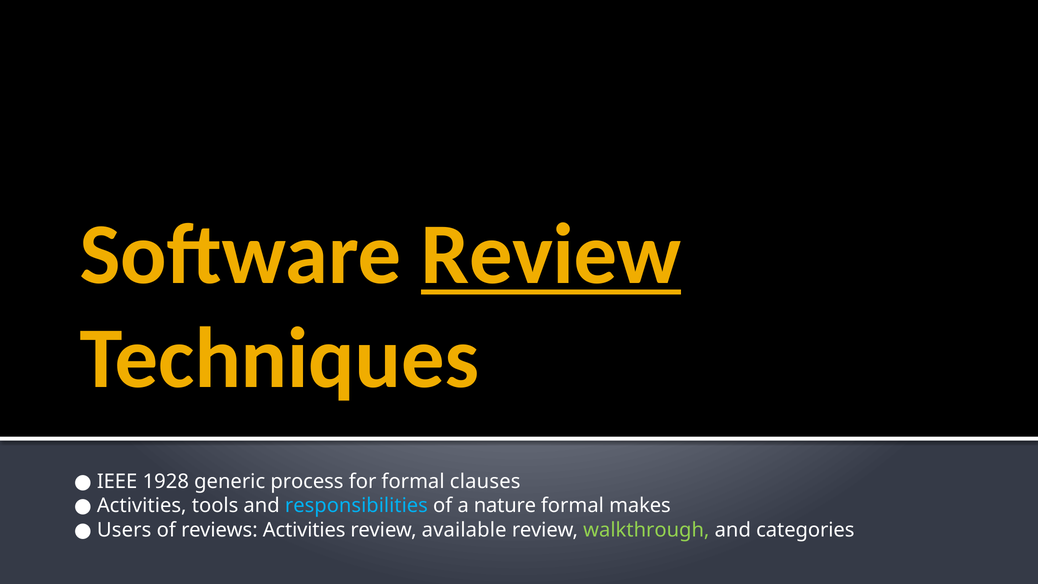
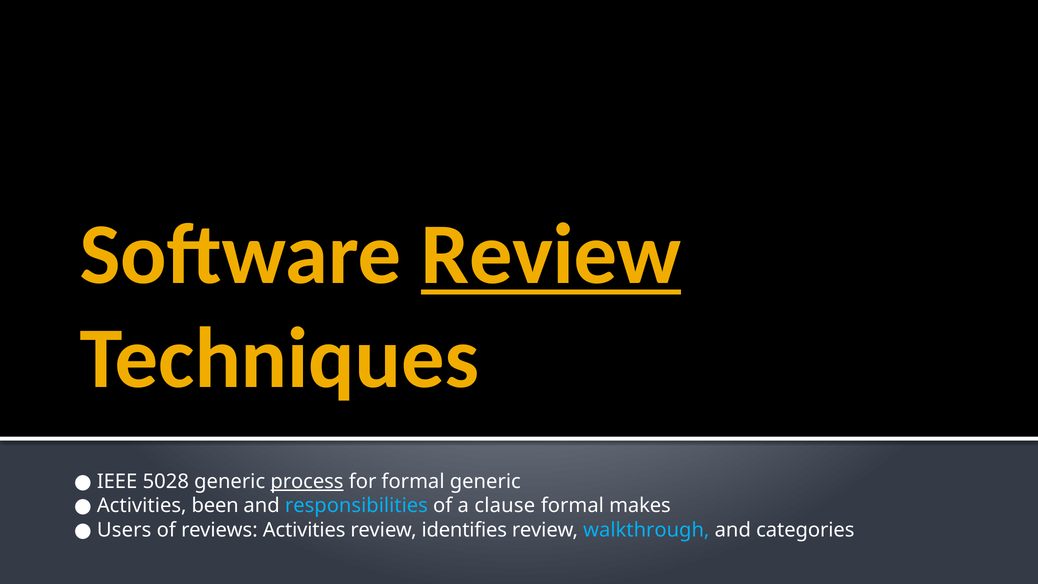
1928: 1928 -> 5028 (166, 481)
process underline: none -> present (307, 481)
formal clauses: clauses -> generic (485, 481)
tools: tools -> been (215, 506)
nature: nature -> clause (505, 506)
available: available -> identifies (464, 530)
walkthrough colour: light green -> light blue (646, 530)
